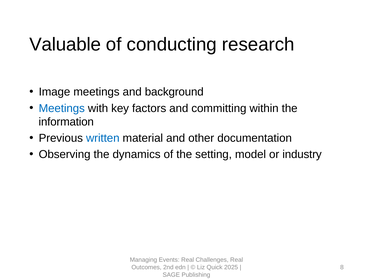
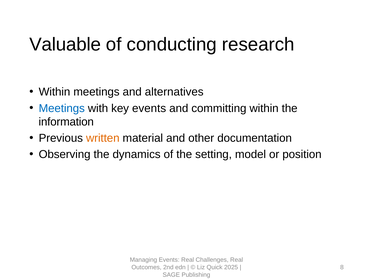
Image: Image -> Within (54, 92)
background: background -> alternatives (174, 92)
key factors: factors -> events (149, 108)
written colour: blue -> orange (103, 138)
industry: industry -> position (302, 154)
